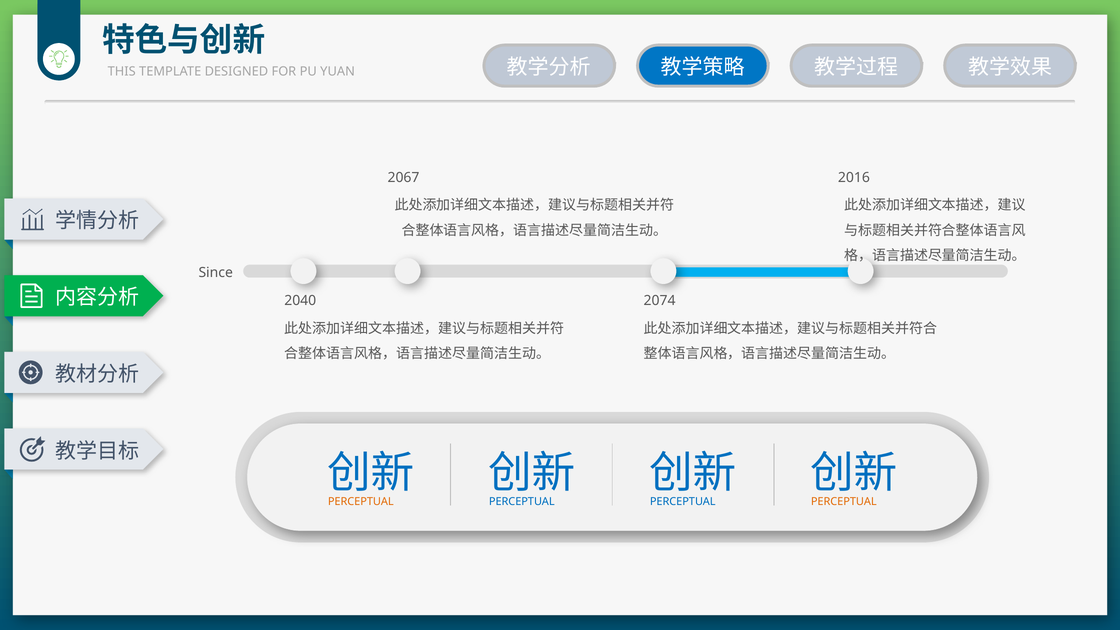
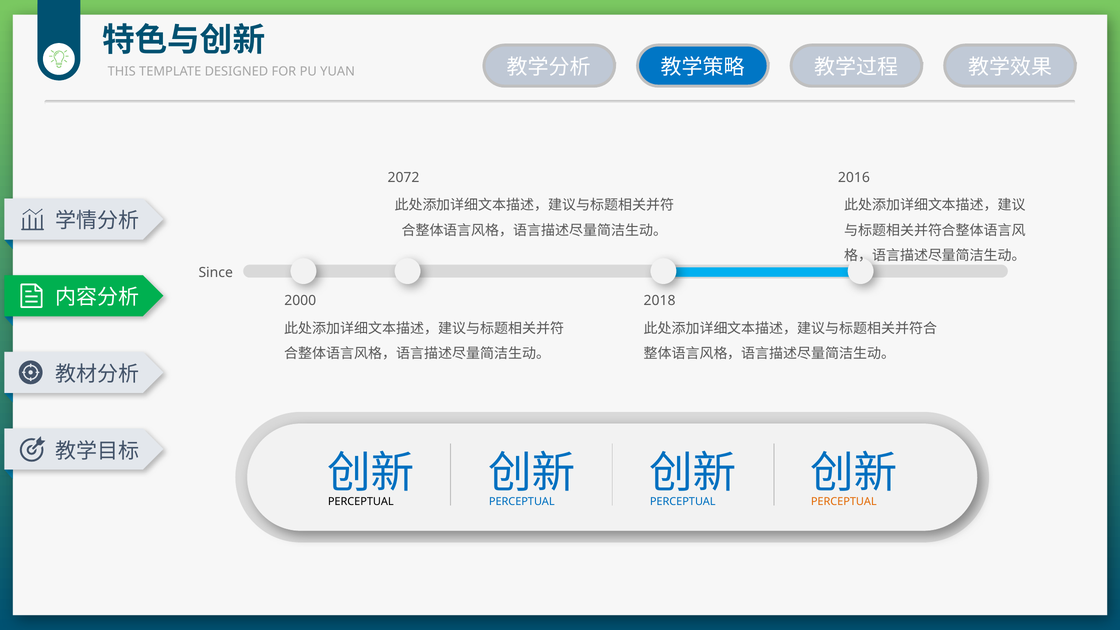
2067: 2067 -> 2072 (403, 177)
2040: 2040 -> 2000 (300, 301)
2074: 2074 -> 2018 (660, 301)
PERCEPTUAL colour: orange -> black (361, 502)
